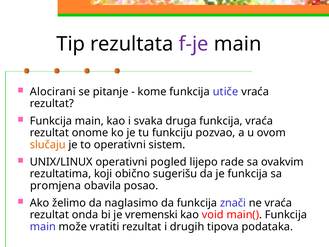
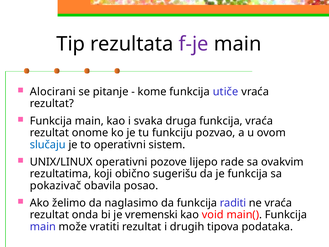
slučaju colour: orange -> blue (48, 144)
pogled: pogled -> pozove (169, 162)
promjena: promjena -> pokazivač (56, 185)
znači: znači -> raditi (233, 203)
